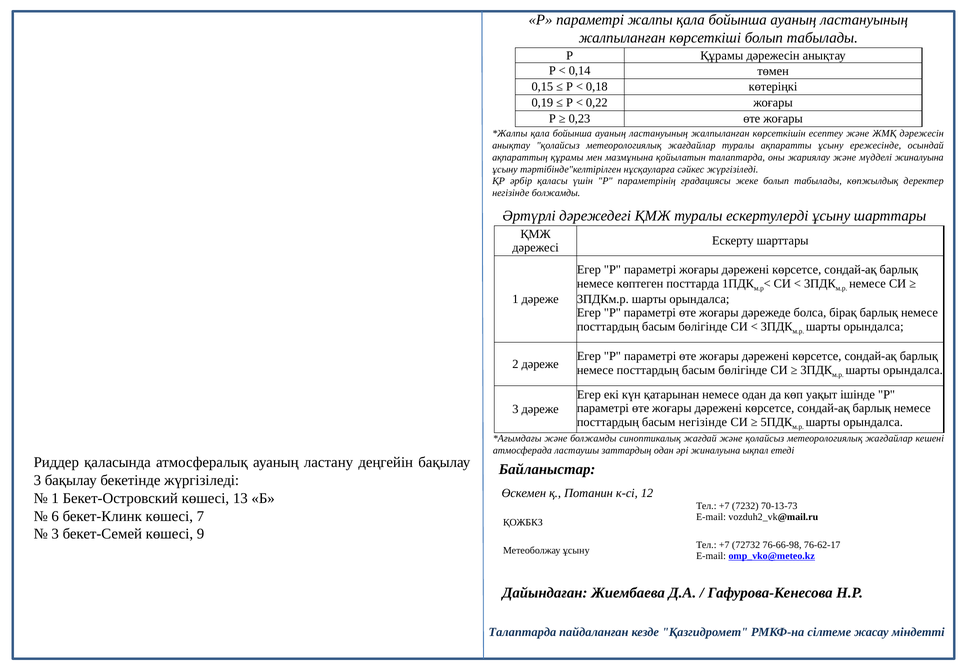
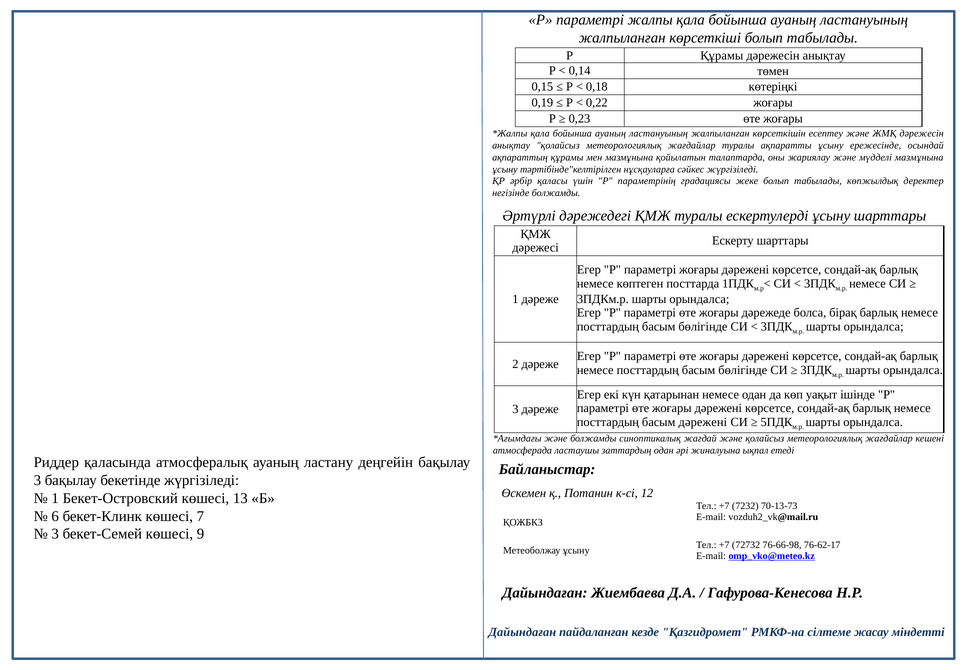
мүдделі жиналуына: жиналуына -> мазмұнына (919, 157)
басым негізінде: негізінде -> дәрежені (703, 422)
Талаптарда: Талаптарда -> Дайындаған (522, 632)
